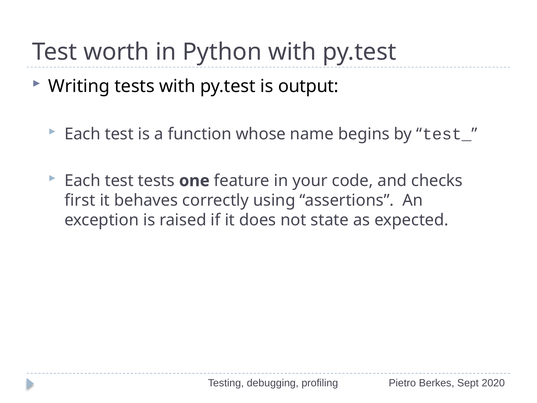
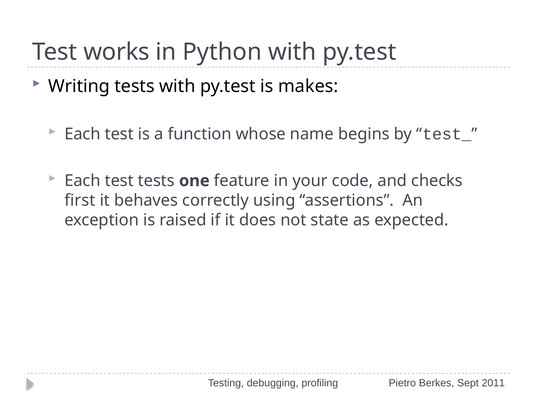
worth: worth -> works (116, 52)
output: output -> makes (308, 86)
2020: 2020 -> 2011 (493, 383)
